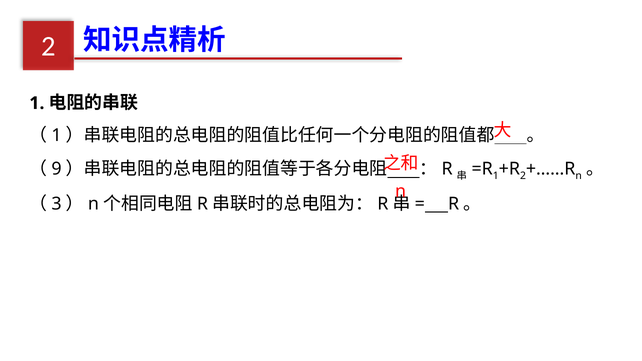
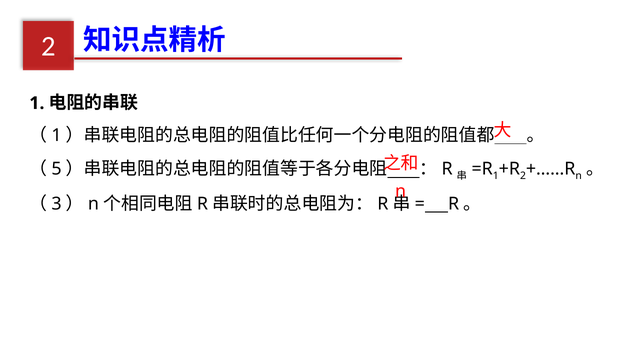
9: 9 -> 5 (57, 169)
